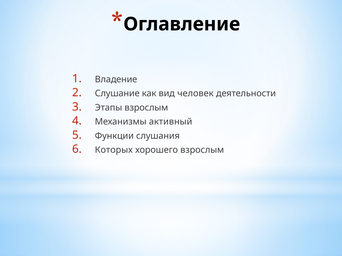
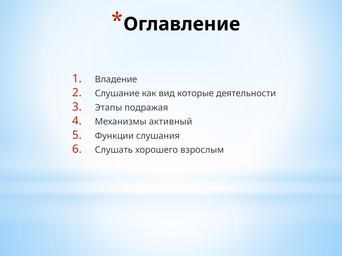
человек: человек -> которые (195, 94)
Этапы взрослым: взрослым -> подражая (146, 108)
Которых: Которых -> Слушать (114, 150)
